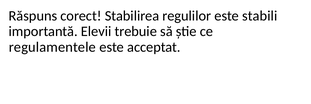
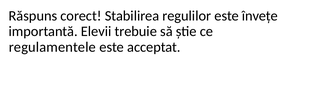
stabili: stabili -> învețe (260, 16)
